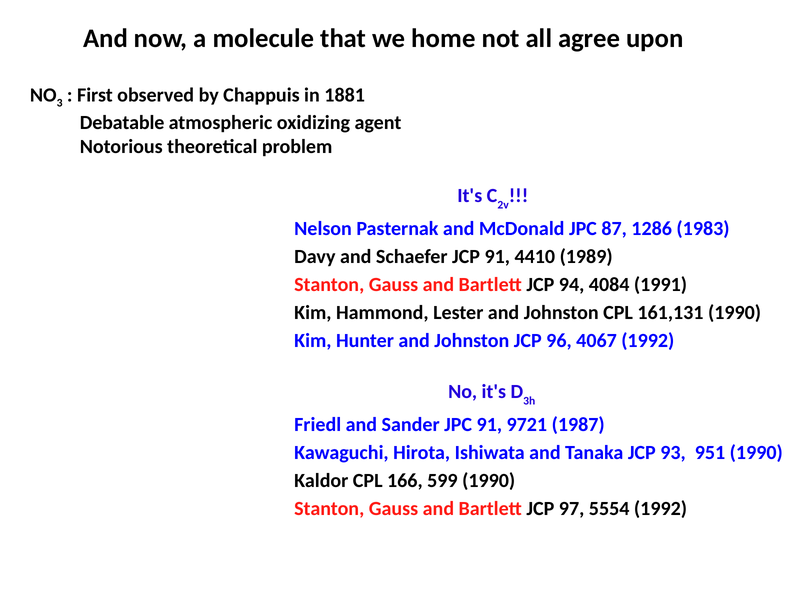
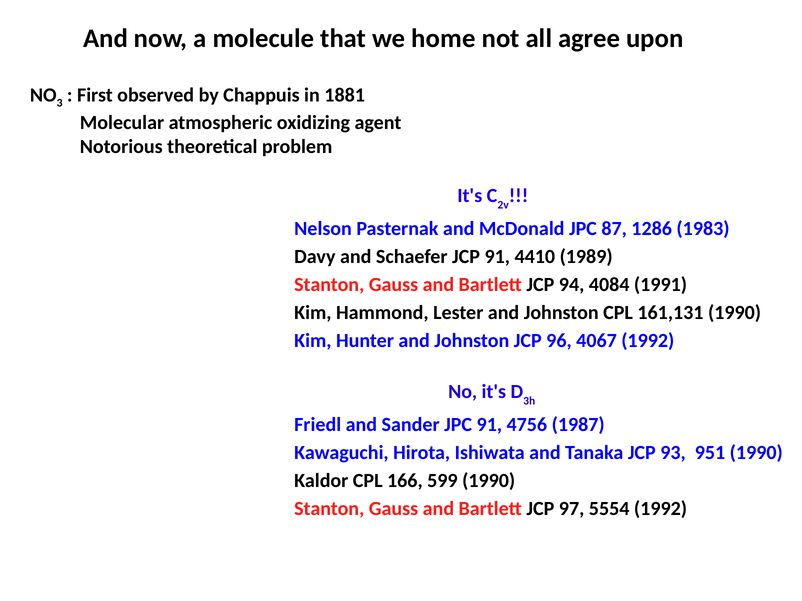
Debatable: Debatable -> Molecular (122, 123)
9721: 9721 -> 4756 (527, 425)
